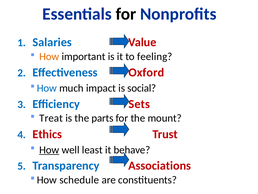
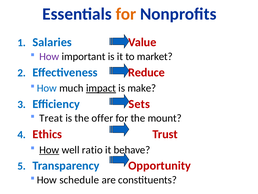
for colour: black -> orange (126, 14)
How colour: orange -> purple (49, 56)
feeling: feeling -> market (155, 56)
Oxford: Oxford -> Reduce (146, 72)
impact underline: none -> present (101, 88)
social: social -> make (142, 88)
parts: parts -> offer (102, 118)
least: least -> ratio (92, 149)
Associations: Associations -> Opportunity (160, 165)
